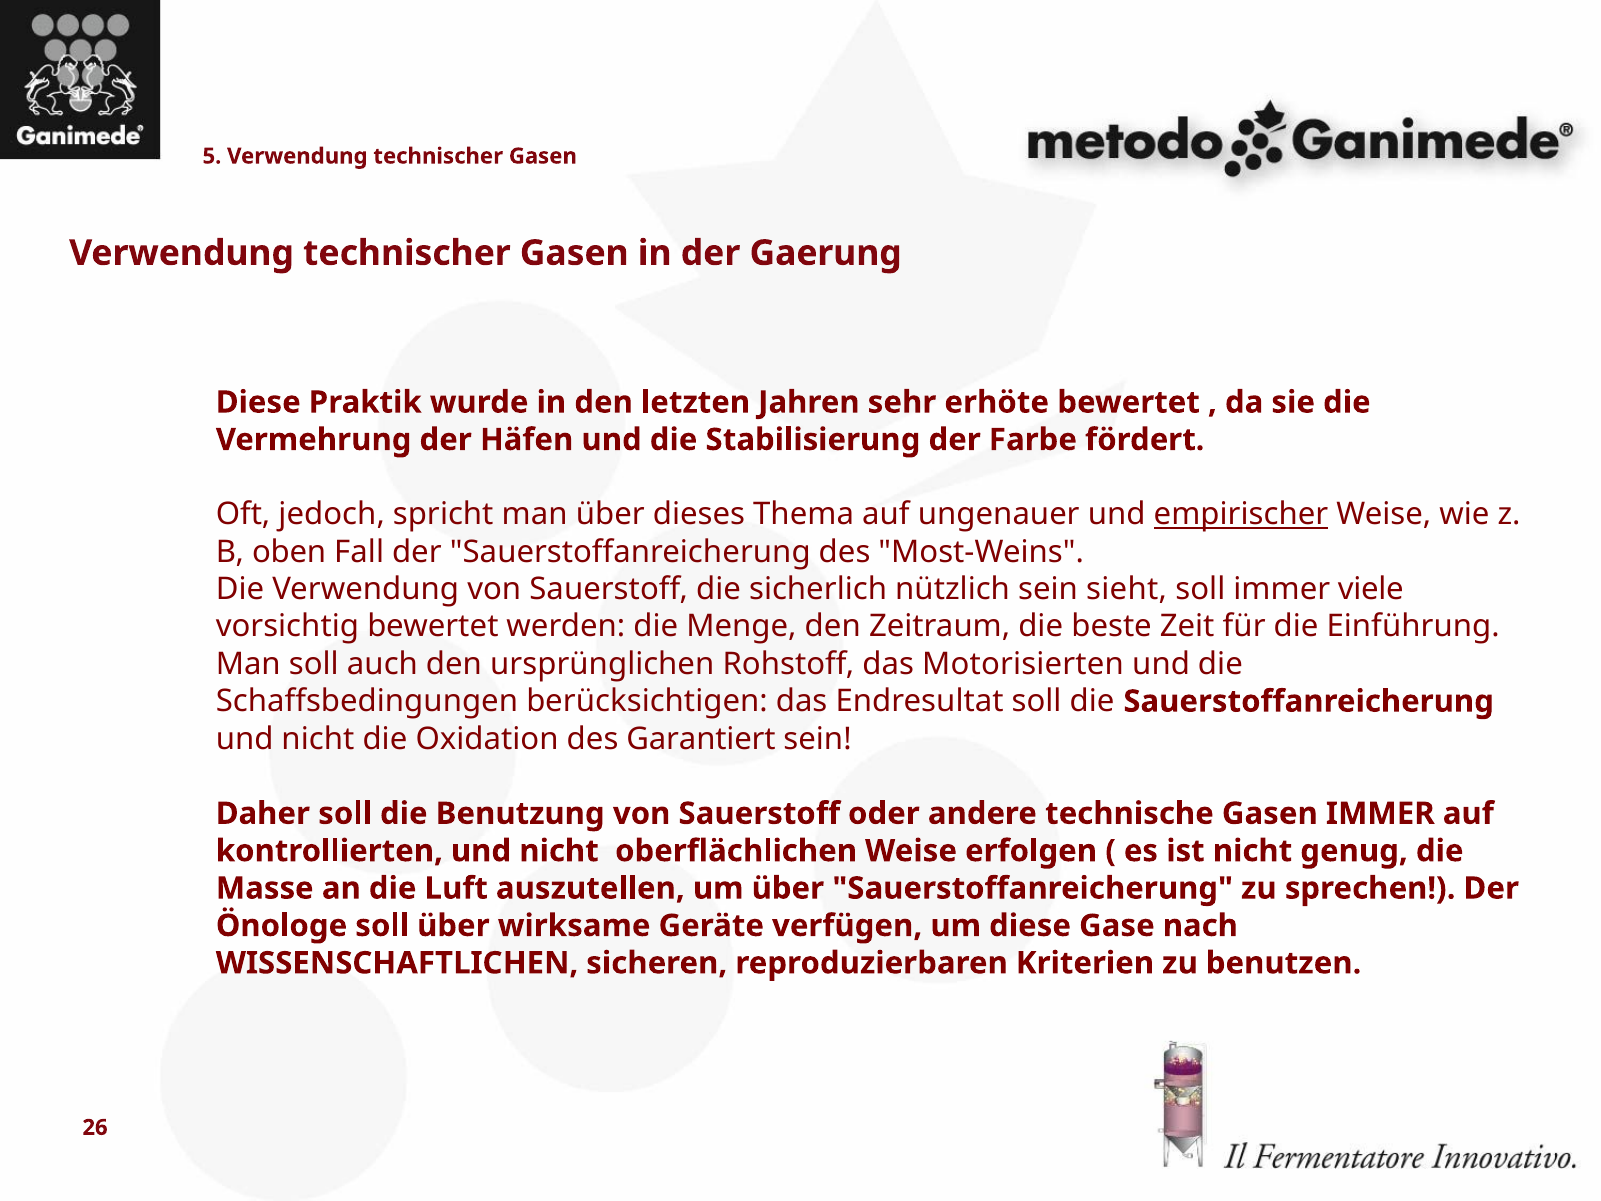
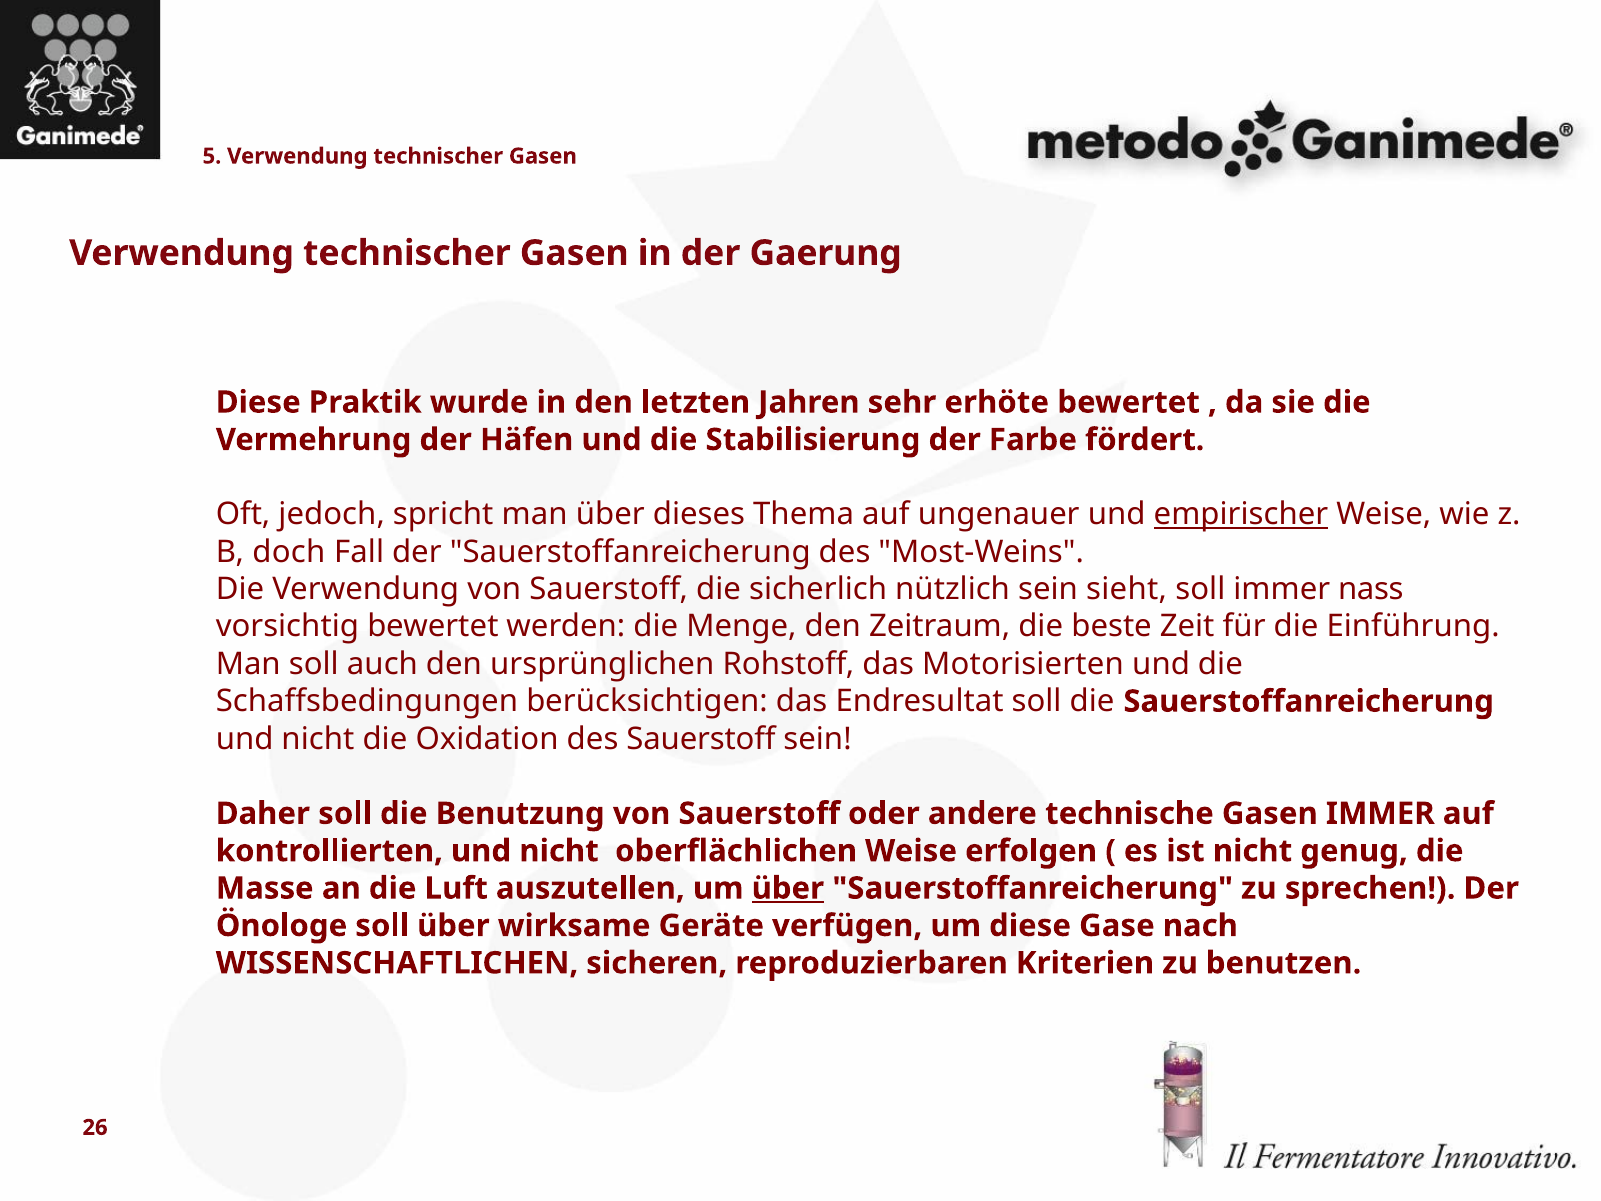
oben: oben -> doch (289, 552)
viele: viele -> nass (1371, 589)
des Garantiert: Garantiert -> Sauerstoff (701, 739)
über underline: none -> present (788, 888)
